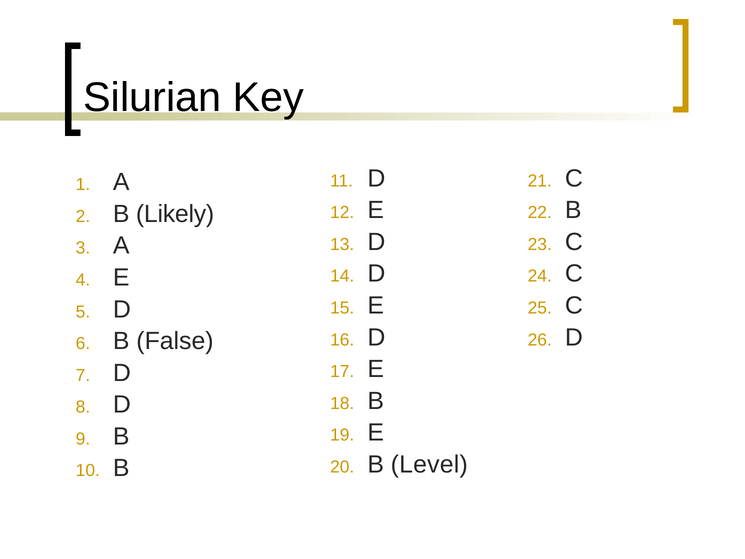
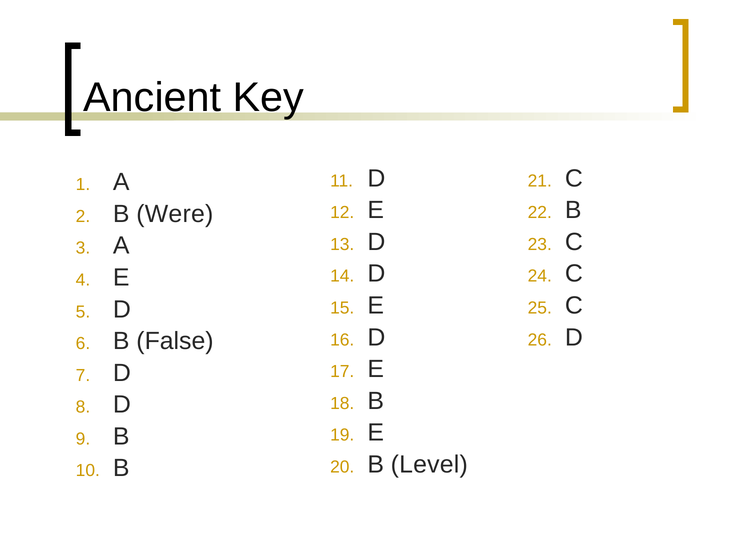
Silurian: Silurian -> Ancient (152, 97)
Likely: Likely -> Were (175, 214)
